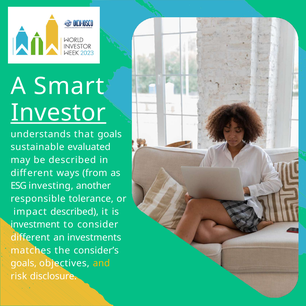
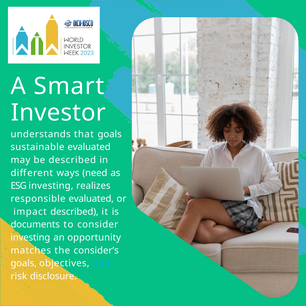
Investor underline: present -> none (58, 113)
from: from -> need (95, 173)
another: another -> realizes (93, 186)
responsible tolerance: tolerance -> evaluated (91, 199)
investment: investment -> documents (35, 225)
different: different -> investing (30, 238)
investments: investments -> opportunity (94, 238)
and colour: yellow -> light blue (101, 263)
